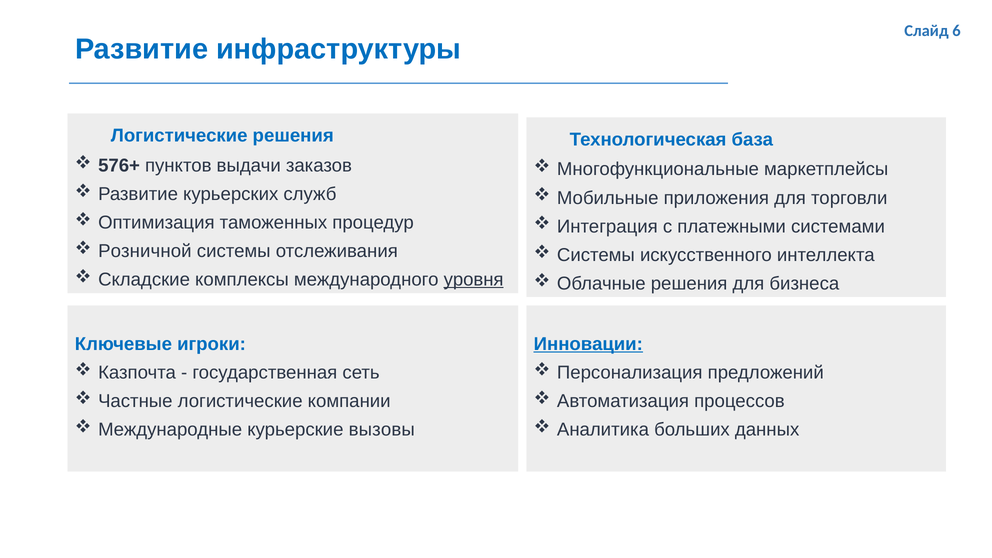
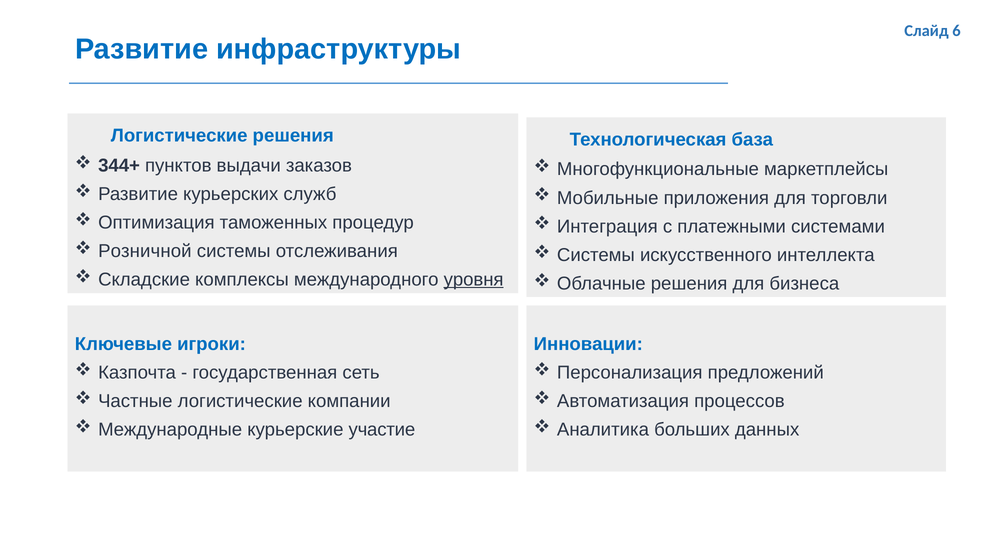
576+: 576+ -> 344+ (119, 166)
Инновации underline: present -> none (588, 344)
вызовы: вызовы -> участие (382, 430)
